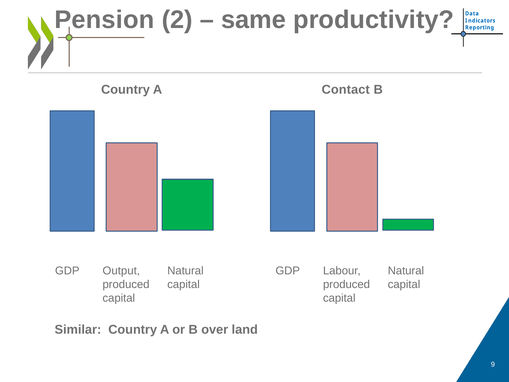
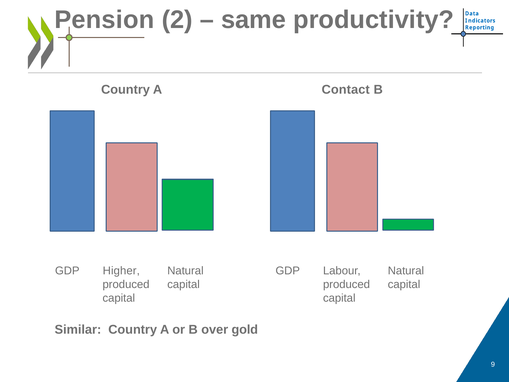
Output: Output -> Higher (121, 271)
land: land -> gold (245, 330)
